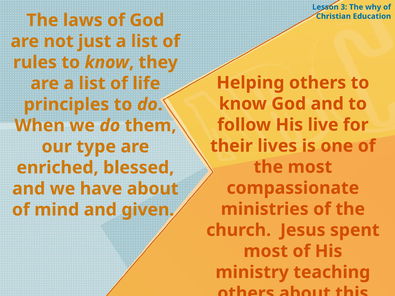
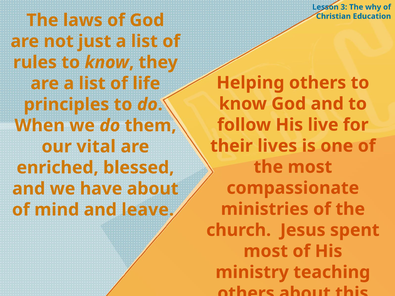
type: type -> vital (96, 147)
given: given -> leave (148, 210)
